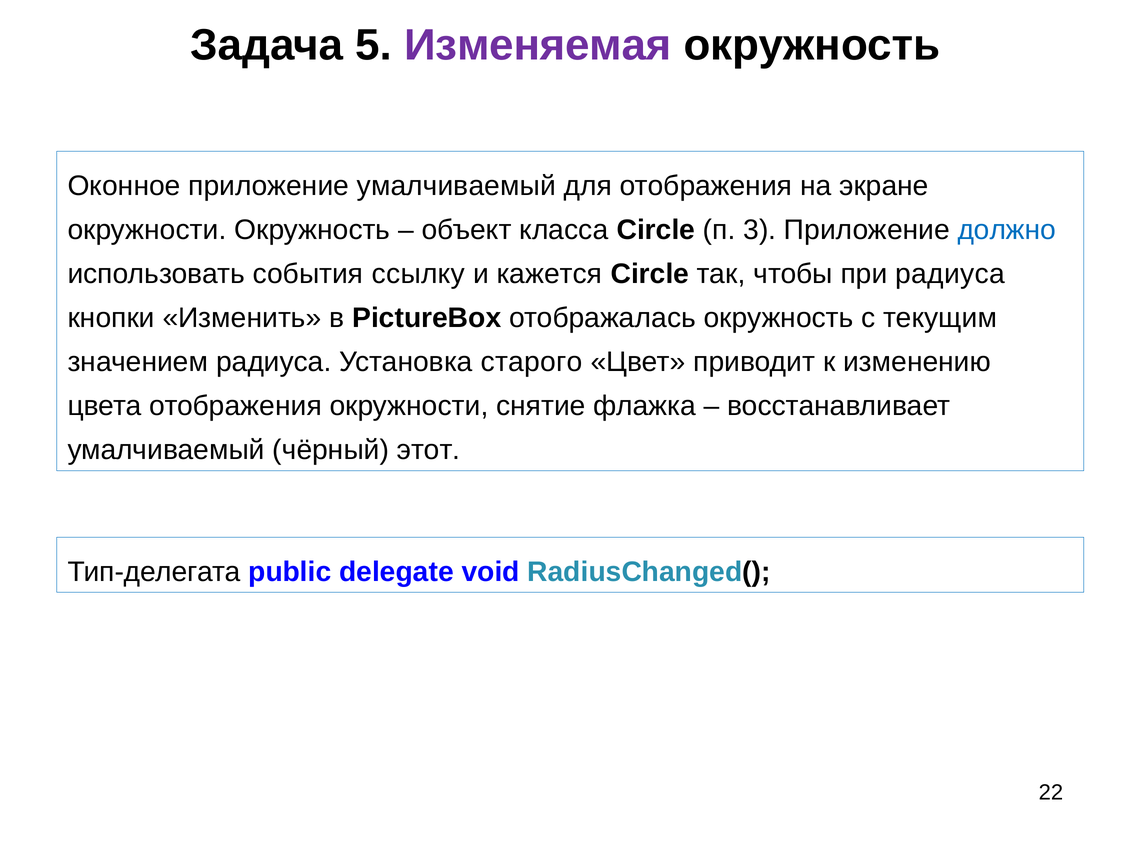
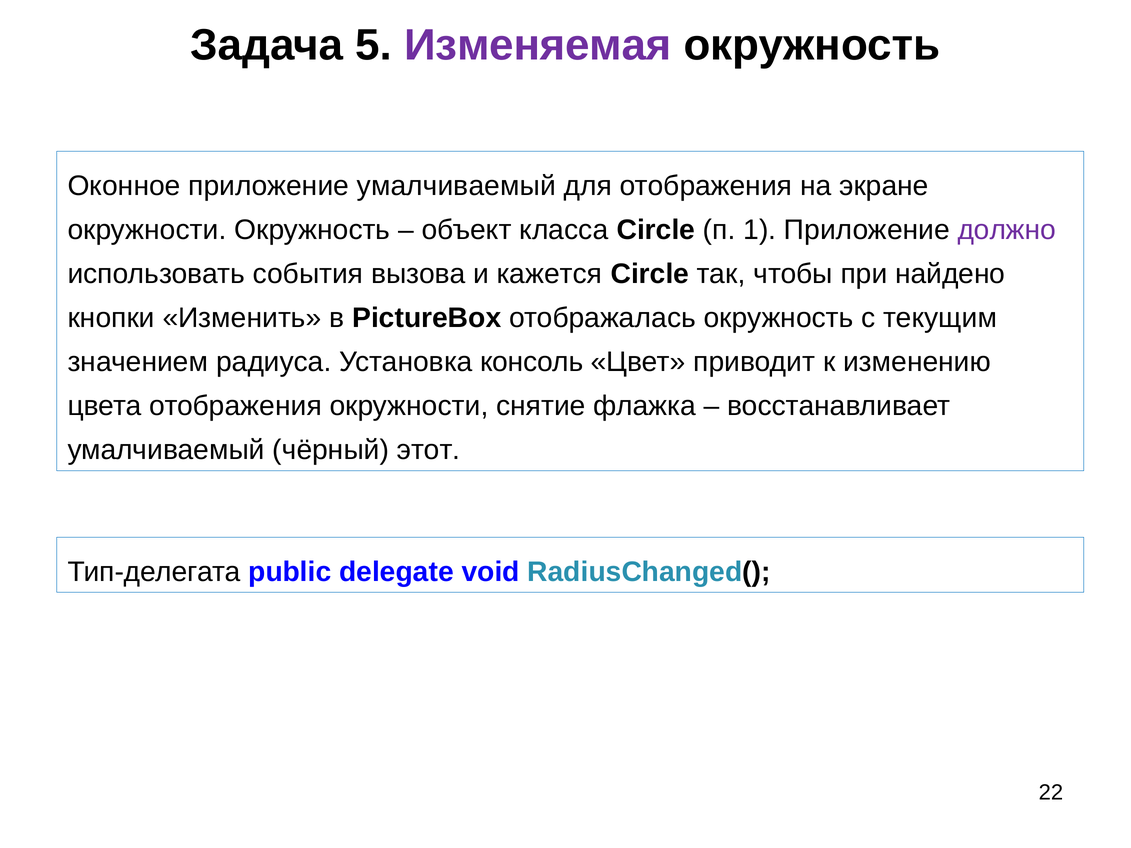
3: 3 -> 1 (760, 230)
должно colour: blue -> purple (1007, 230)
ссылку: ссылку -> вызова (418, 274)
при радиуса: радиуса -> найдено (950, 274)
старого: старого -> консоль (532, 362)
